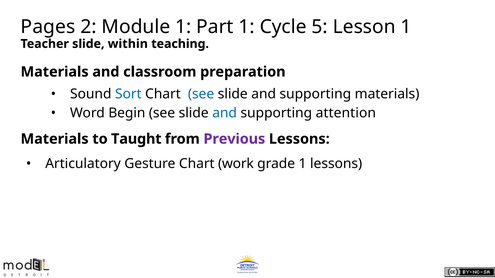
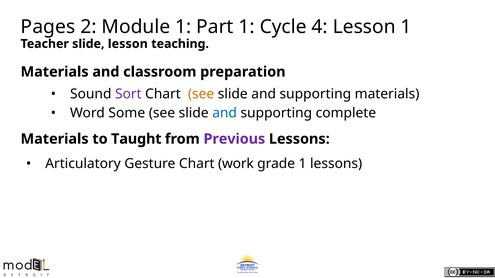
5: 5 -> 4 (320, 27)
slide within: within -> lesson (128, 44)
Sort colour: blue -> purple (128, 94)
see colour: blue -> orange (201, 94)
Begin: Begin -> Some (127, 113)
attention: attention -> complete (346, 113)
